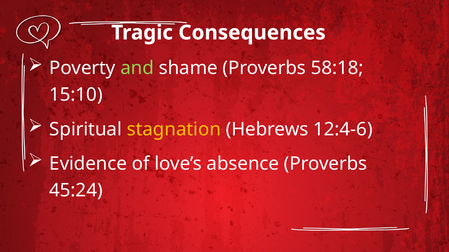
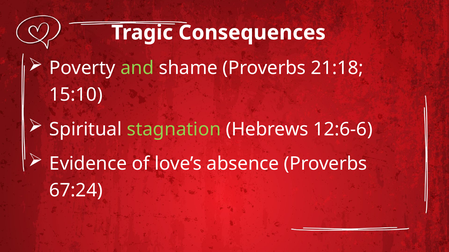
58:18: 58:18 -> 21:18 (337, 68)
stagnation colour: yellow -> light green (174, 129)
12:4-6: 12:4-6 -> 12:6-6 (343, 129)
45:24: 45:24 -> 67:24 (76, 191)
